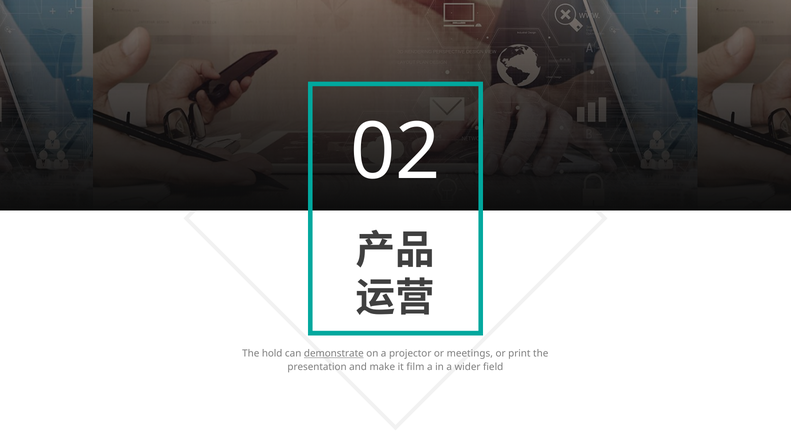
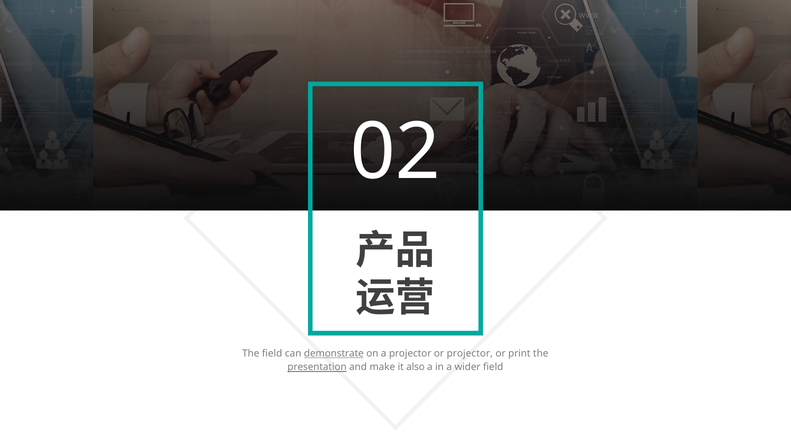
The hold: hold -> field (272, 354)
or meetings: meetings -> projector (470, 354)
presentation underline: none -> present (317, 367)
film: film -> also (416, 367)
